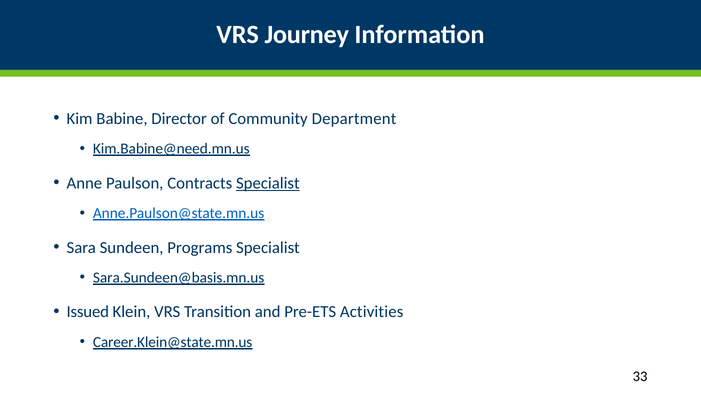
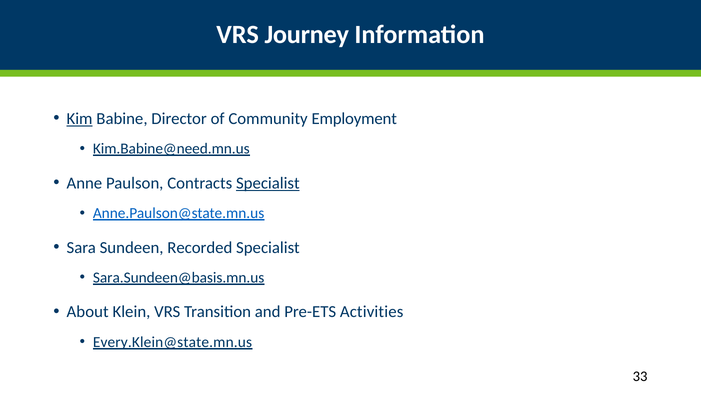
Kim underline: none -> present (80, 119)
Department: Department -> Employment (354, 119)
Programs: Programs -> Recorded (200, 248)
Issued: Issued -> About (88, 312)
Career.Klein@state.mn.us: Career.Klein@state.mn.us -> Every.Klein@state.mn.us (172, 342)
